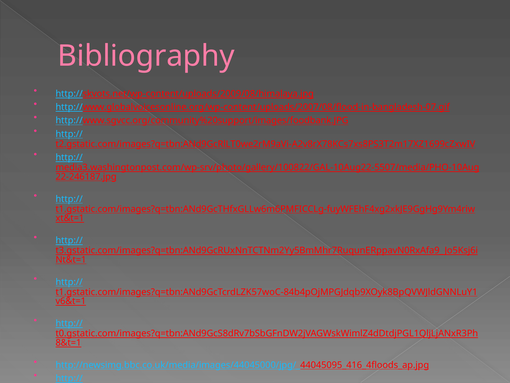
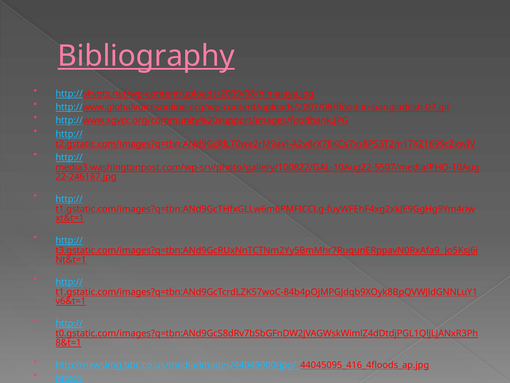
Bibliography underline: none -> present (146, 56)
